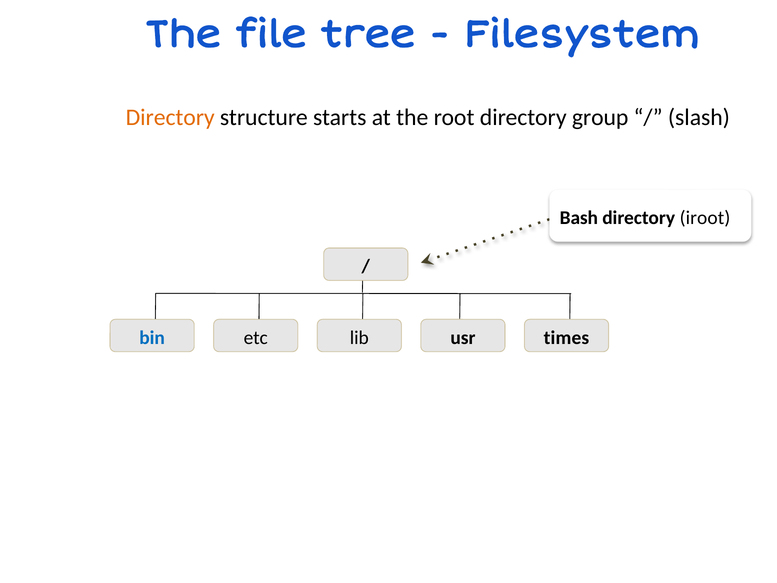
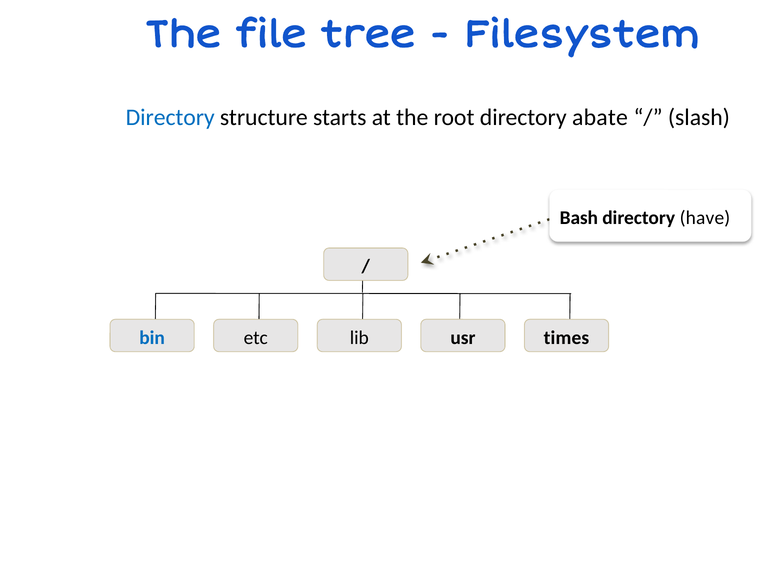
Directory colour: orange -> blue (170, 117)
group: group -> abate (600, 117)
iroot: iroot -> have (705, 218)
